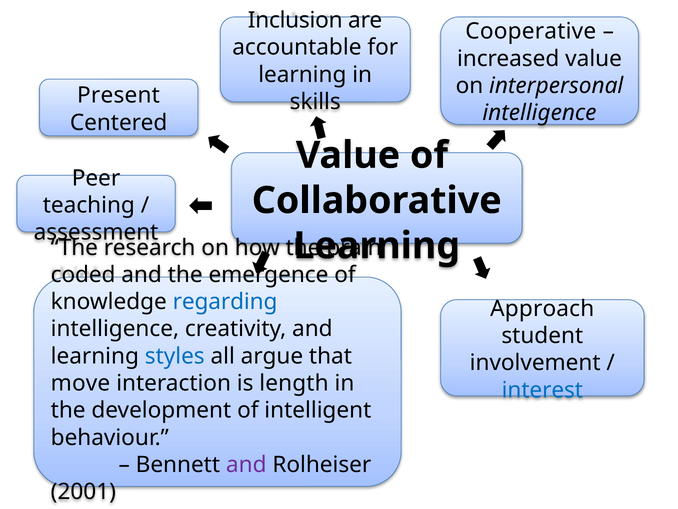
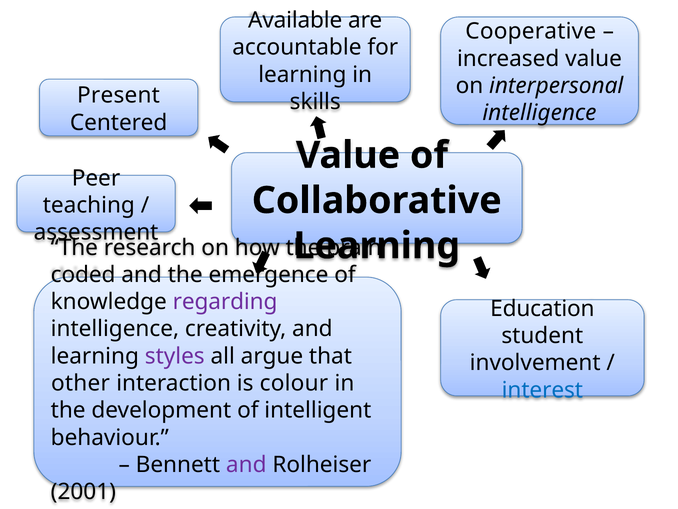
Inclusion: Inclusion -> Available (295, 20)
regarding colour: blue -> purple (225, 302)
Approach: Approach -> Education (542, 308)
styles colour: blue -> purple (175, 356)
move: move -> other (80, 383)
length: length -> colour (294, 383)
